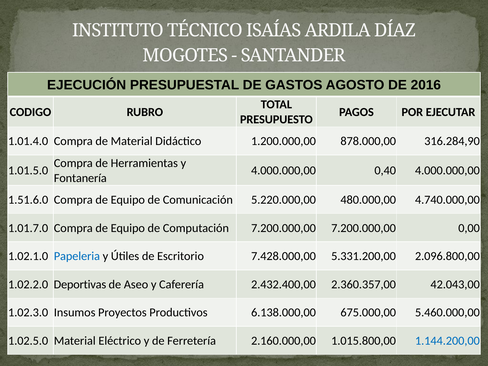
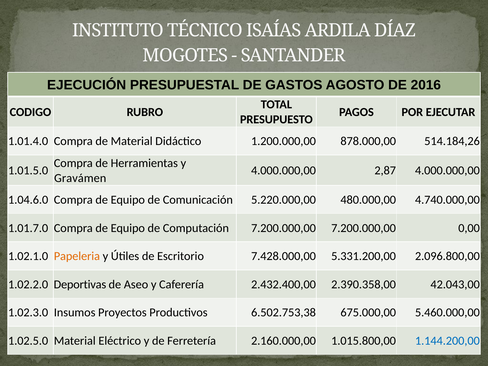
316.284,90: 316.284,90 -> 514.184,26 (452, 141)
0,40: 0,40 -> 2,87 (385, 171)
Fontanería: Fontanería -> Gravámen (80, 178)
1.51.6.0: 1.51.6.0 -> 1.04.6.0 (28, 200)
Papeleria colour: blue -> orange (77, 256)
2.360.357,00: 2.360.357,00 -> 2.390.358,00 (364, 284)
6.138.000,00: 6.138.000,00 -> 6.502.753,38 (283, 313)
